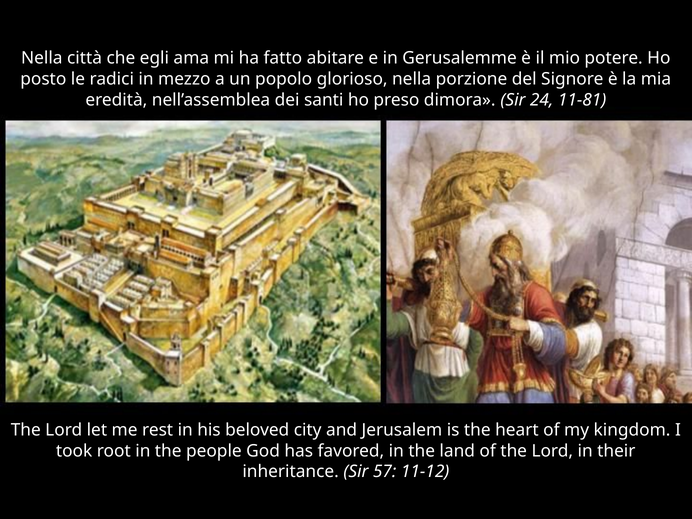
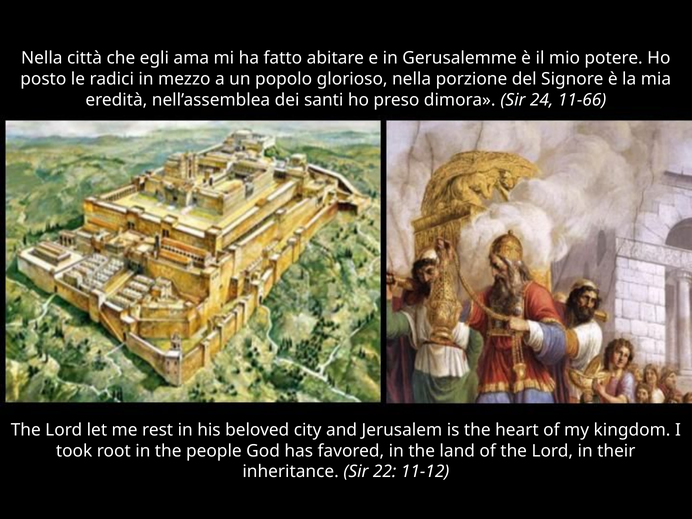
11-81: 11-81 -> 11-66 (582, 100)
57: 57 -> 22 (385, 472)
